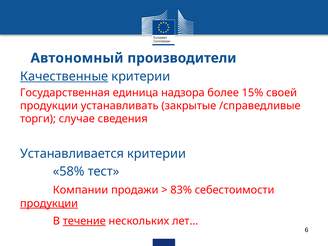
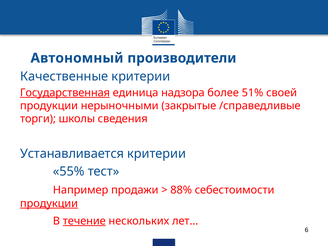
Качественные underline: present -> none (64, 76)
Государственная underline: none -> present (65, 93)
15%: 15% -> 51% (253, 93)
устанавливать: устанавливать -> нерыночными (120, 106)
случае: случае -> школы (77, 119)
58%: 58% -> 55% (69, 172)
Компании: Компании -> Например (81, 190)
83%: 83% -> 88% (181, 190)
